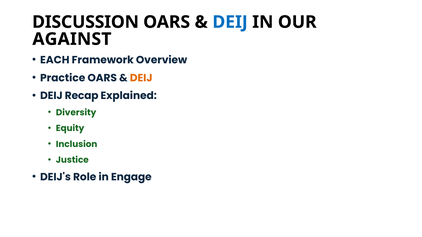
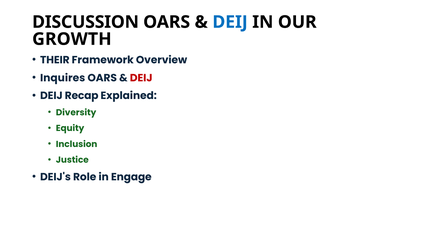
AGAINST: AGAINST -> GROWTH (72, 39)
EACH: EACH -> THEIR (55, 60)
Practice: Practice -> Inquires (63, 78)
DEIJ colour: orange -> red (141, 78)
